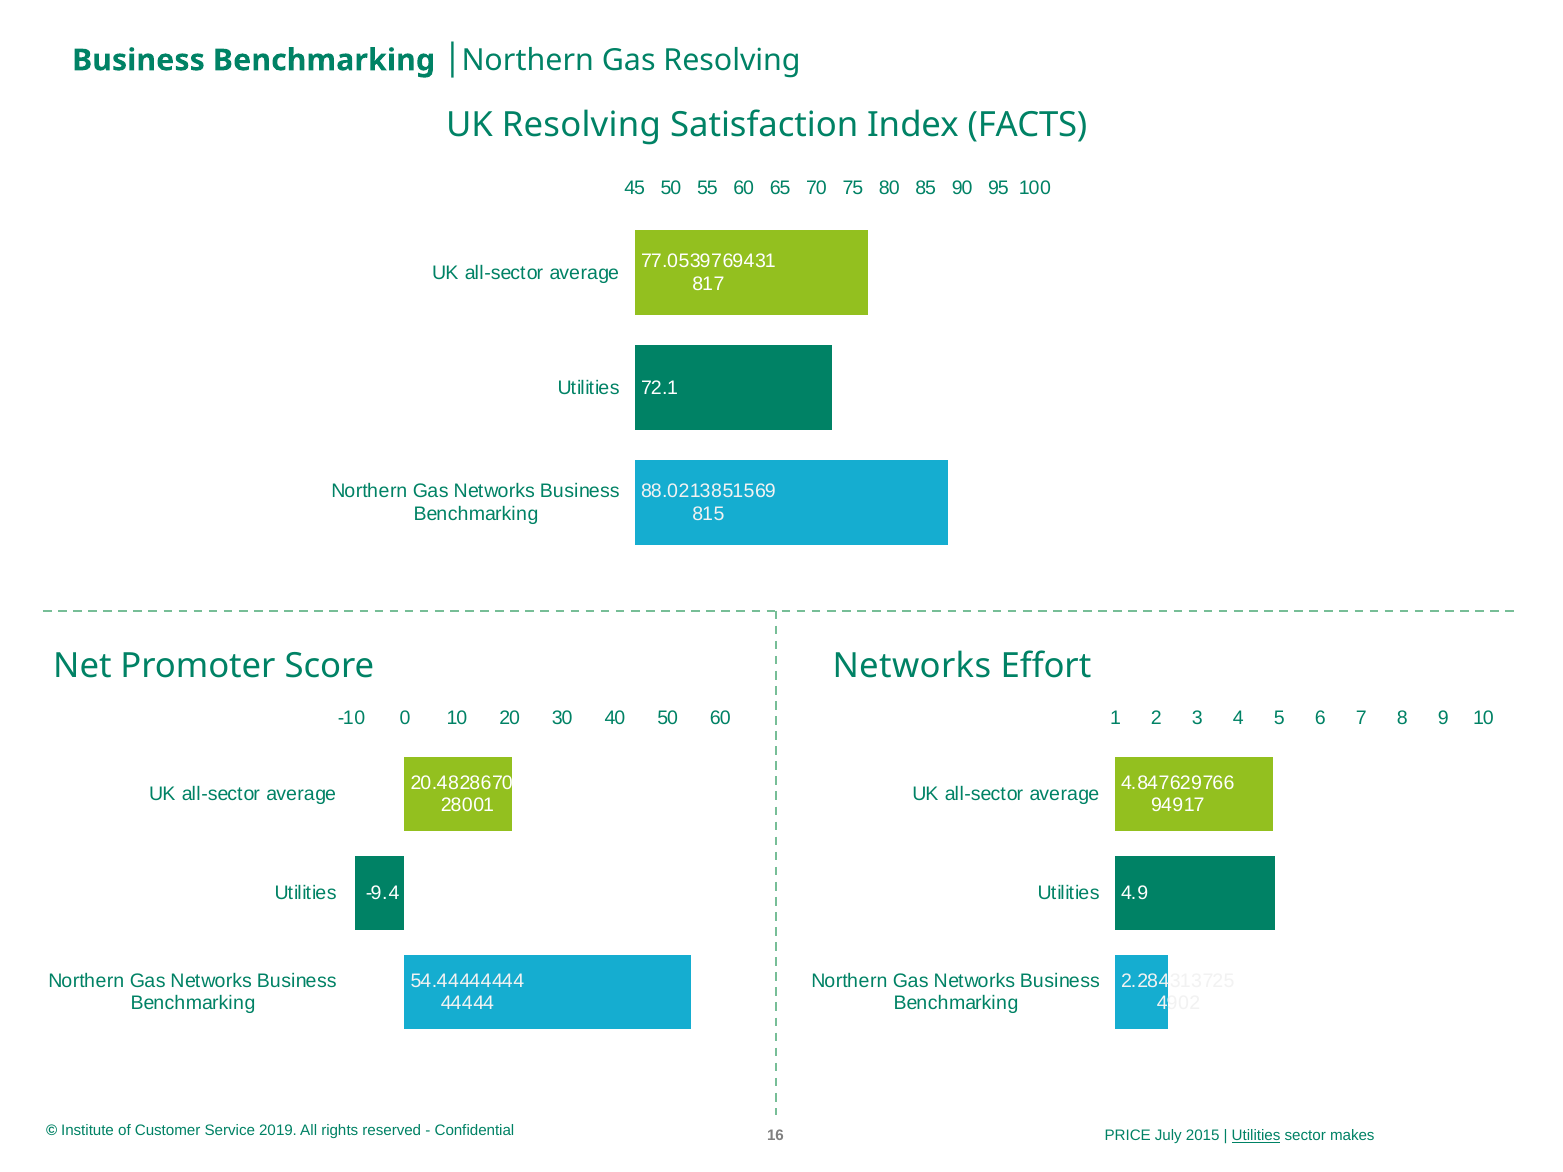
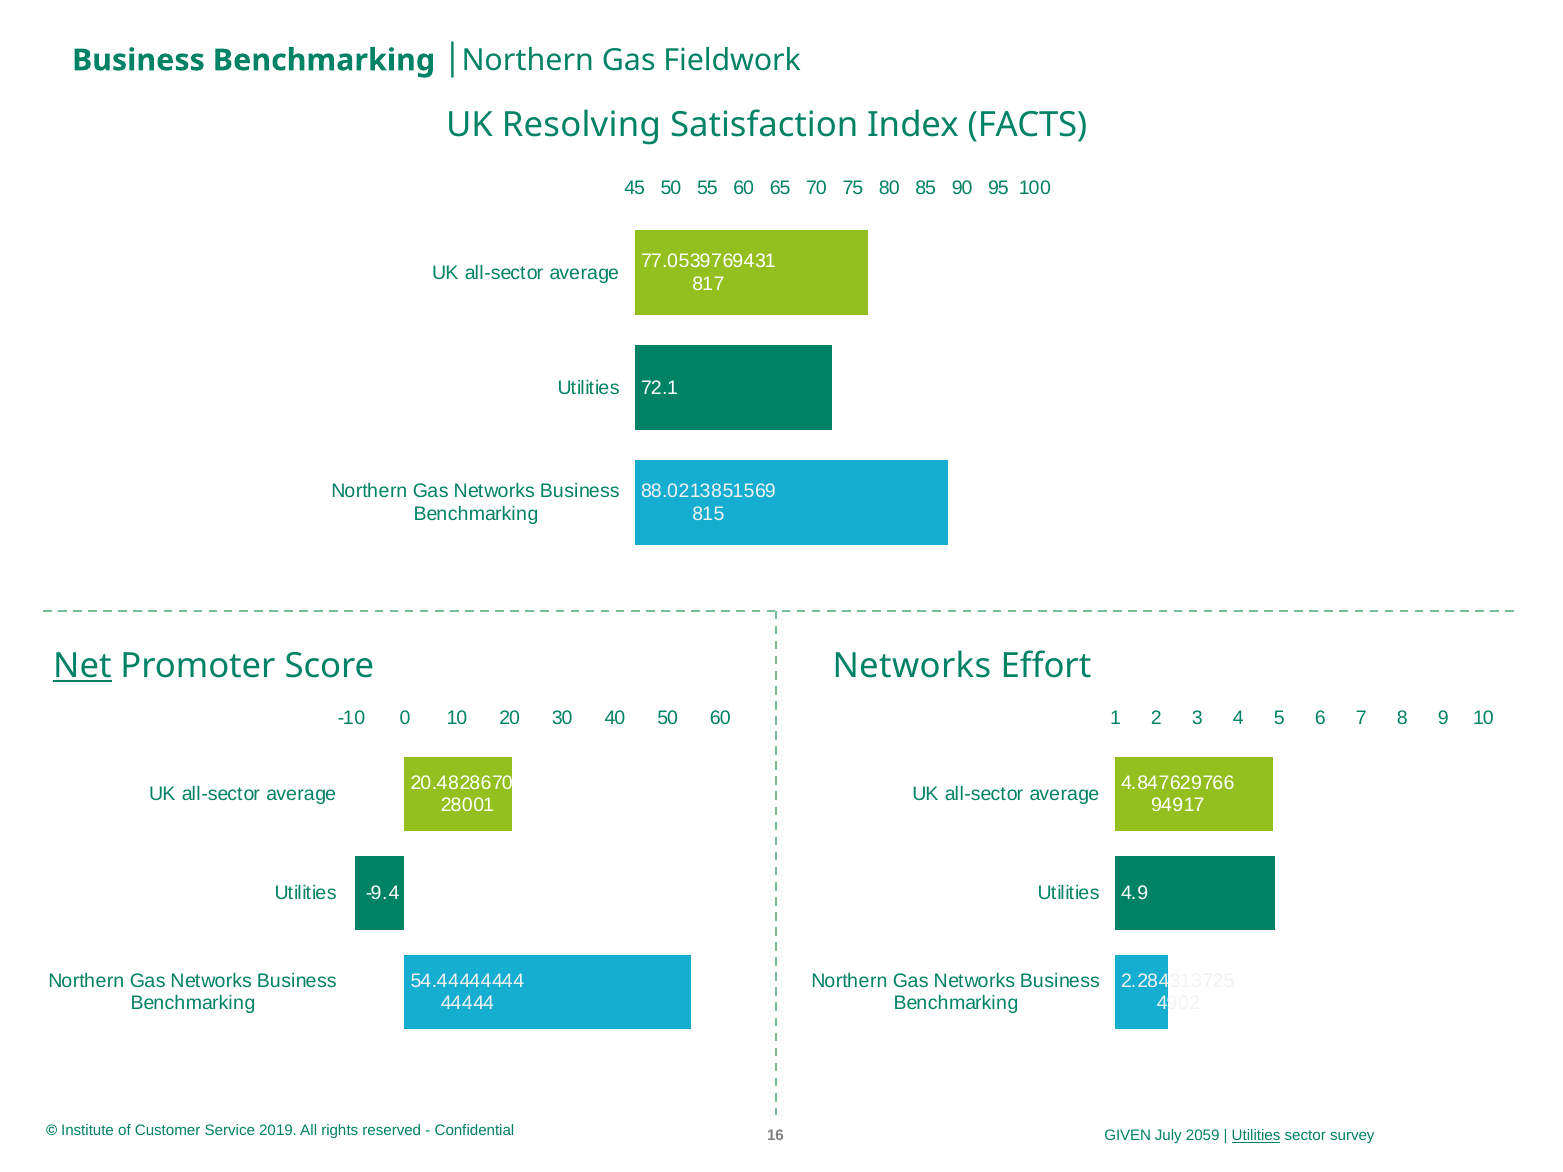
Gas Resolving: Resolving -> Fieldwork (732, 60)
Net underline: none -> present (82, 666)
PRICE: PRICE -> GIVEN (1128, 1136)
2015: 2015 -> 2059 (1203, 1136)
makes: makes -> survey (1352, 1136)
